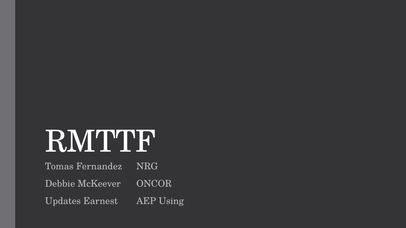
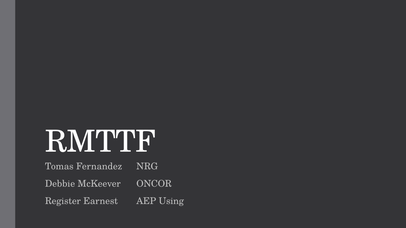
Updates: Updates -> Register (63, 202)
